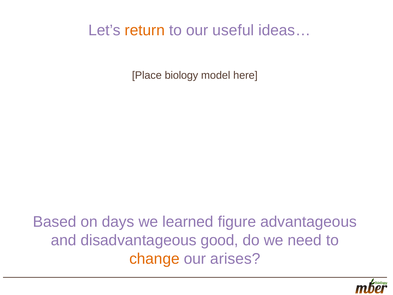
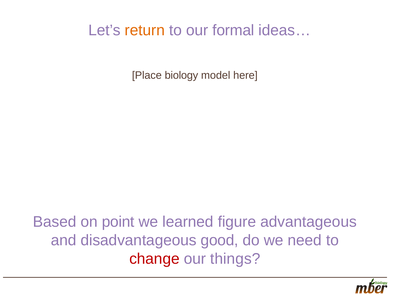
useful: useful -> formal (233, 30)
days: days -> point (118, 222)
change colour: orange -> red (154, 258)
arises: arises -> things (235, 258)
